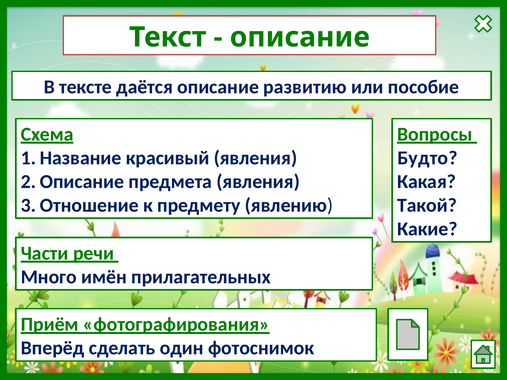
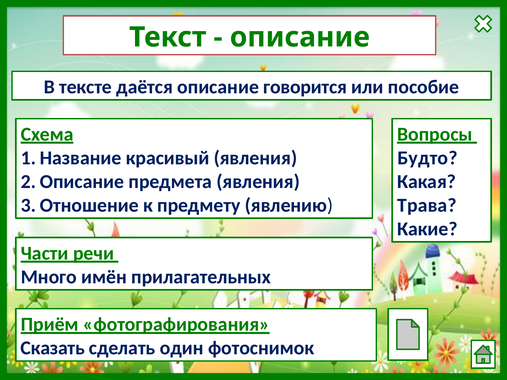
развитию: развитию -> говорится (305, 87)
Такой: Такой -> Трава (427, 205)
Вперёд: Вперёд -> Сказать (53, 348)
